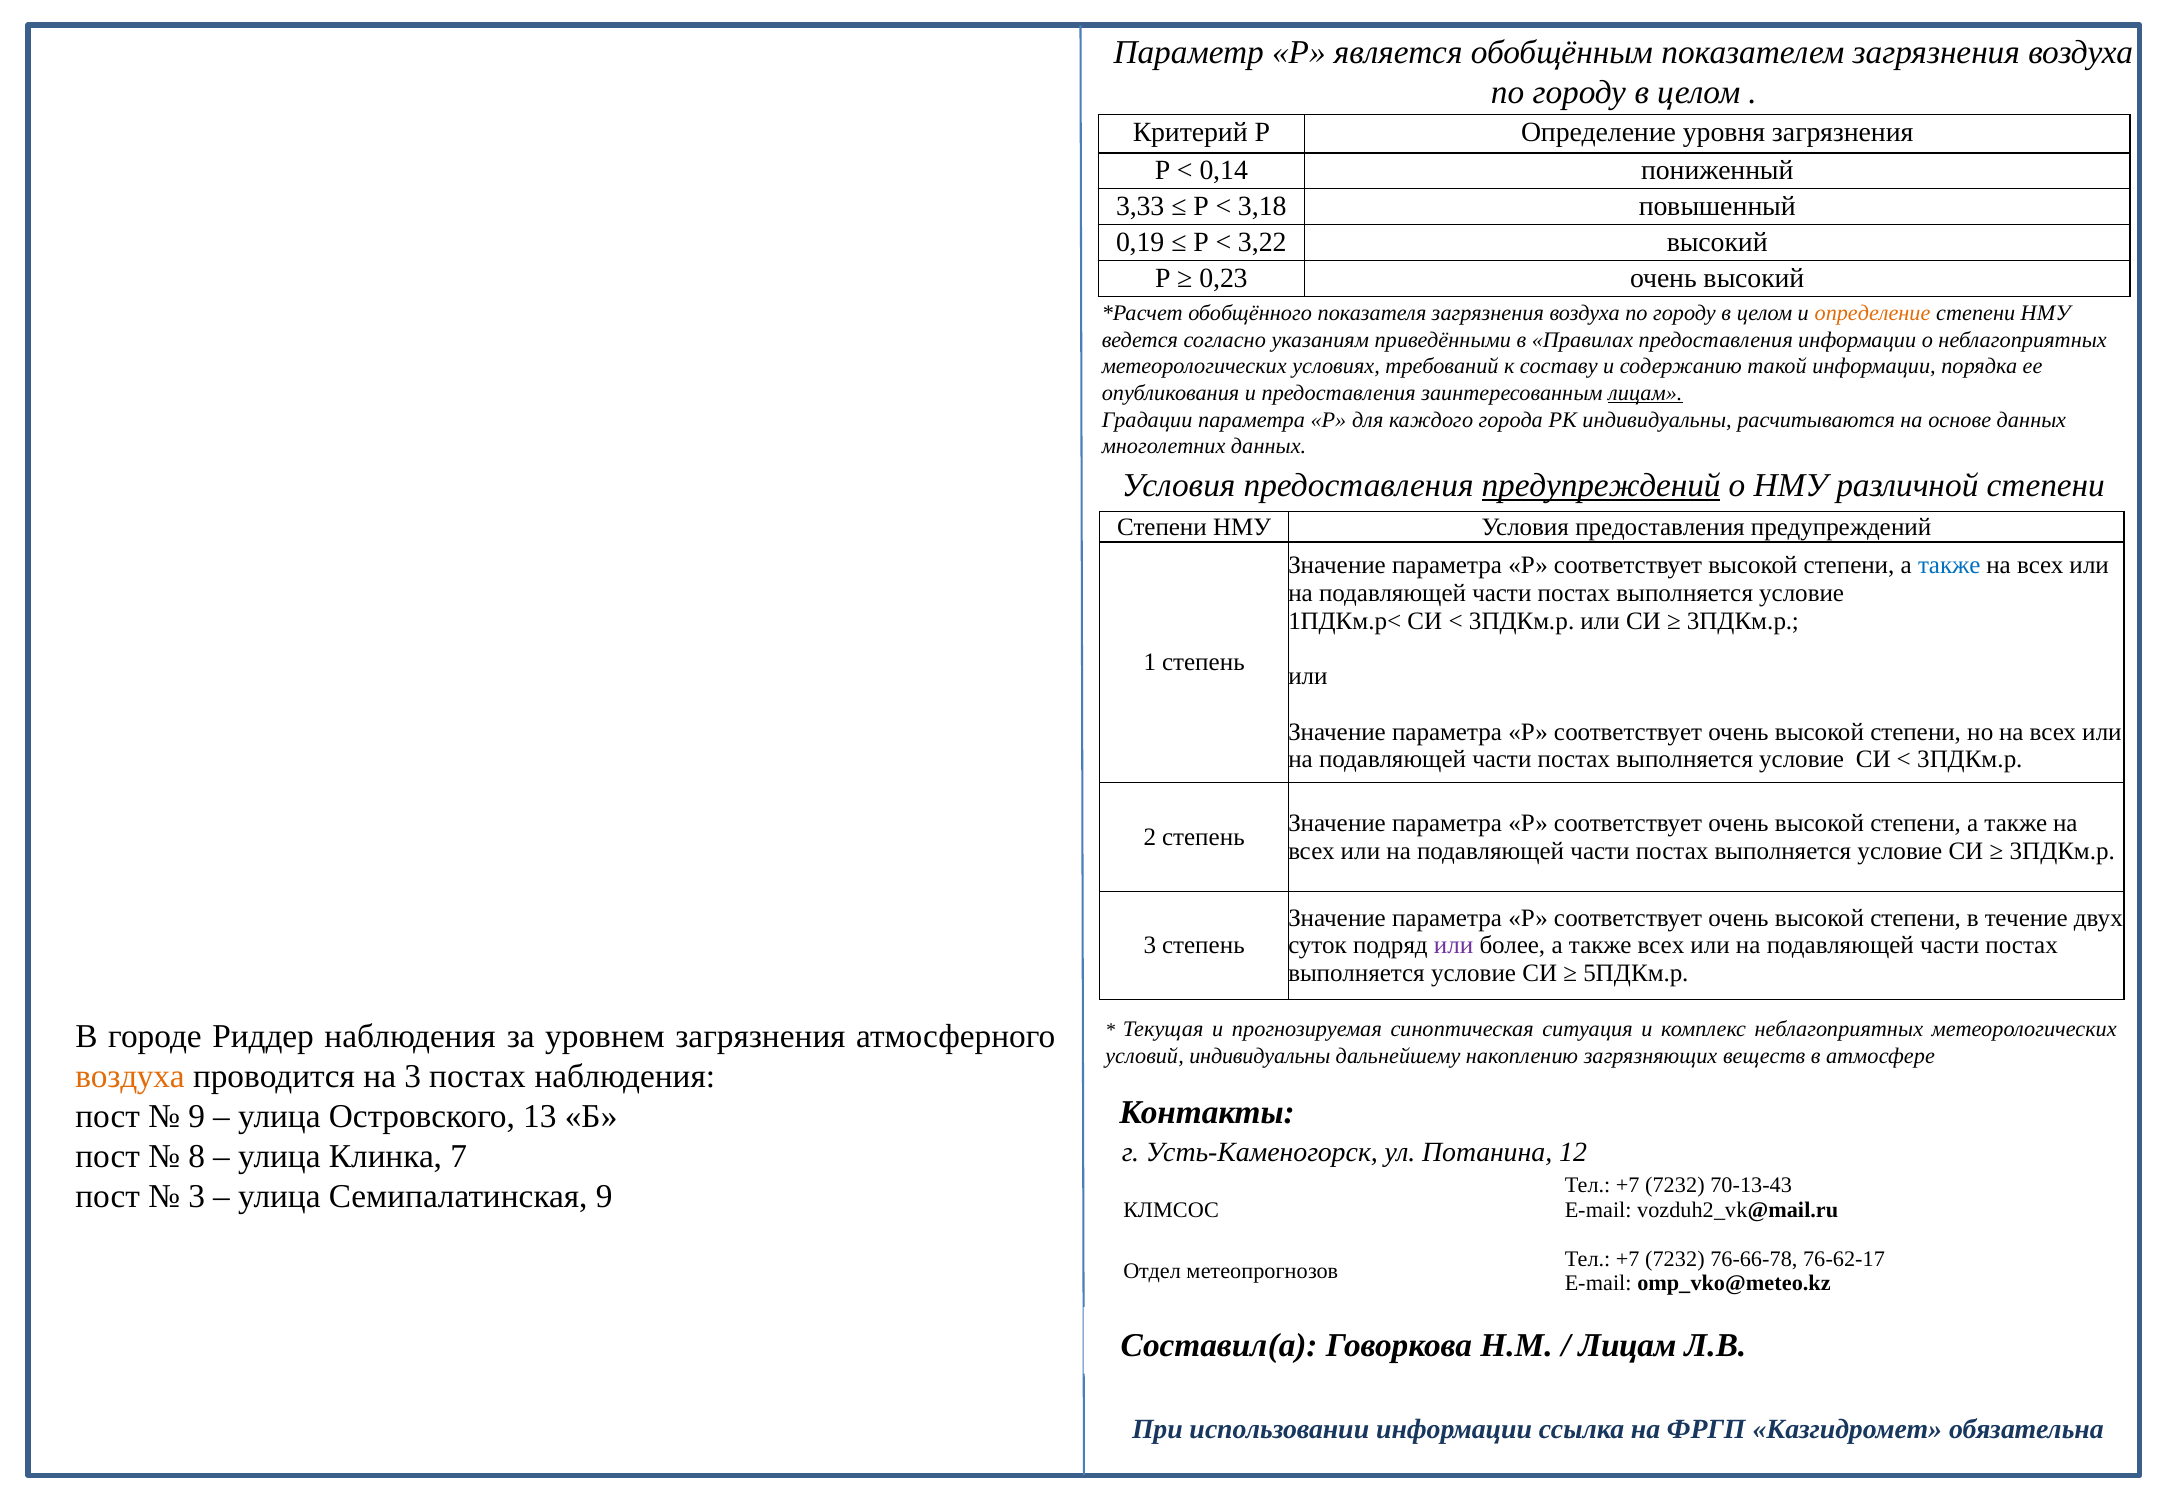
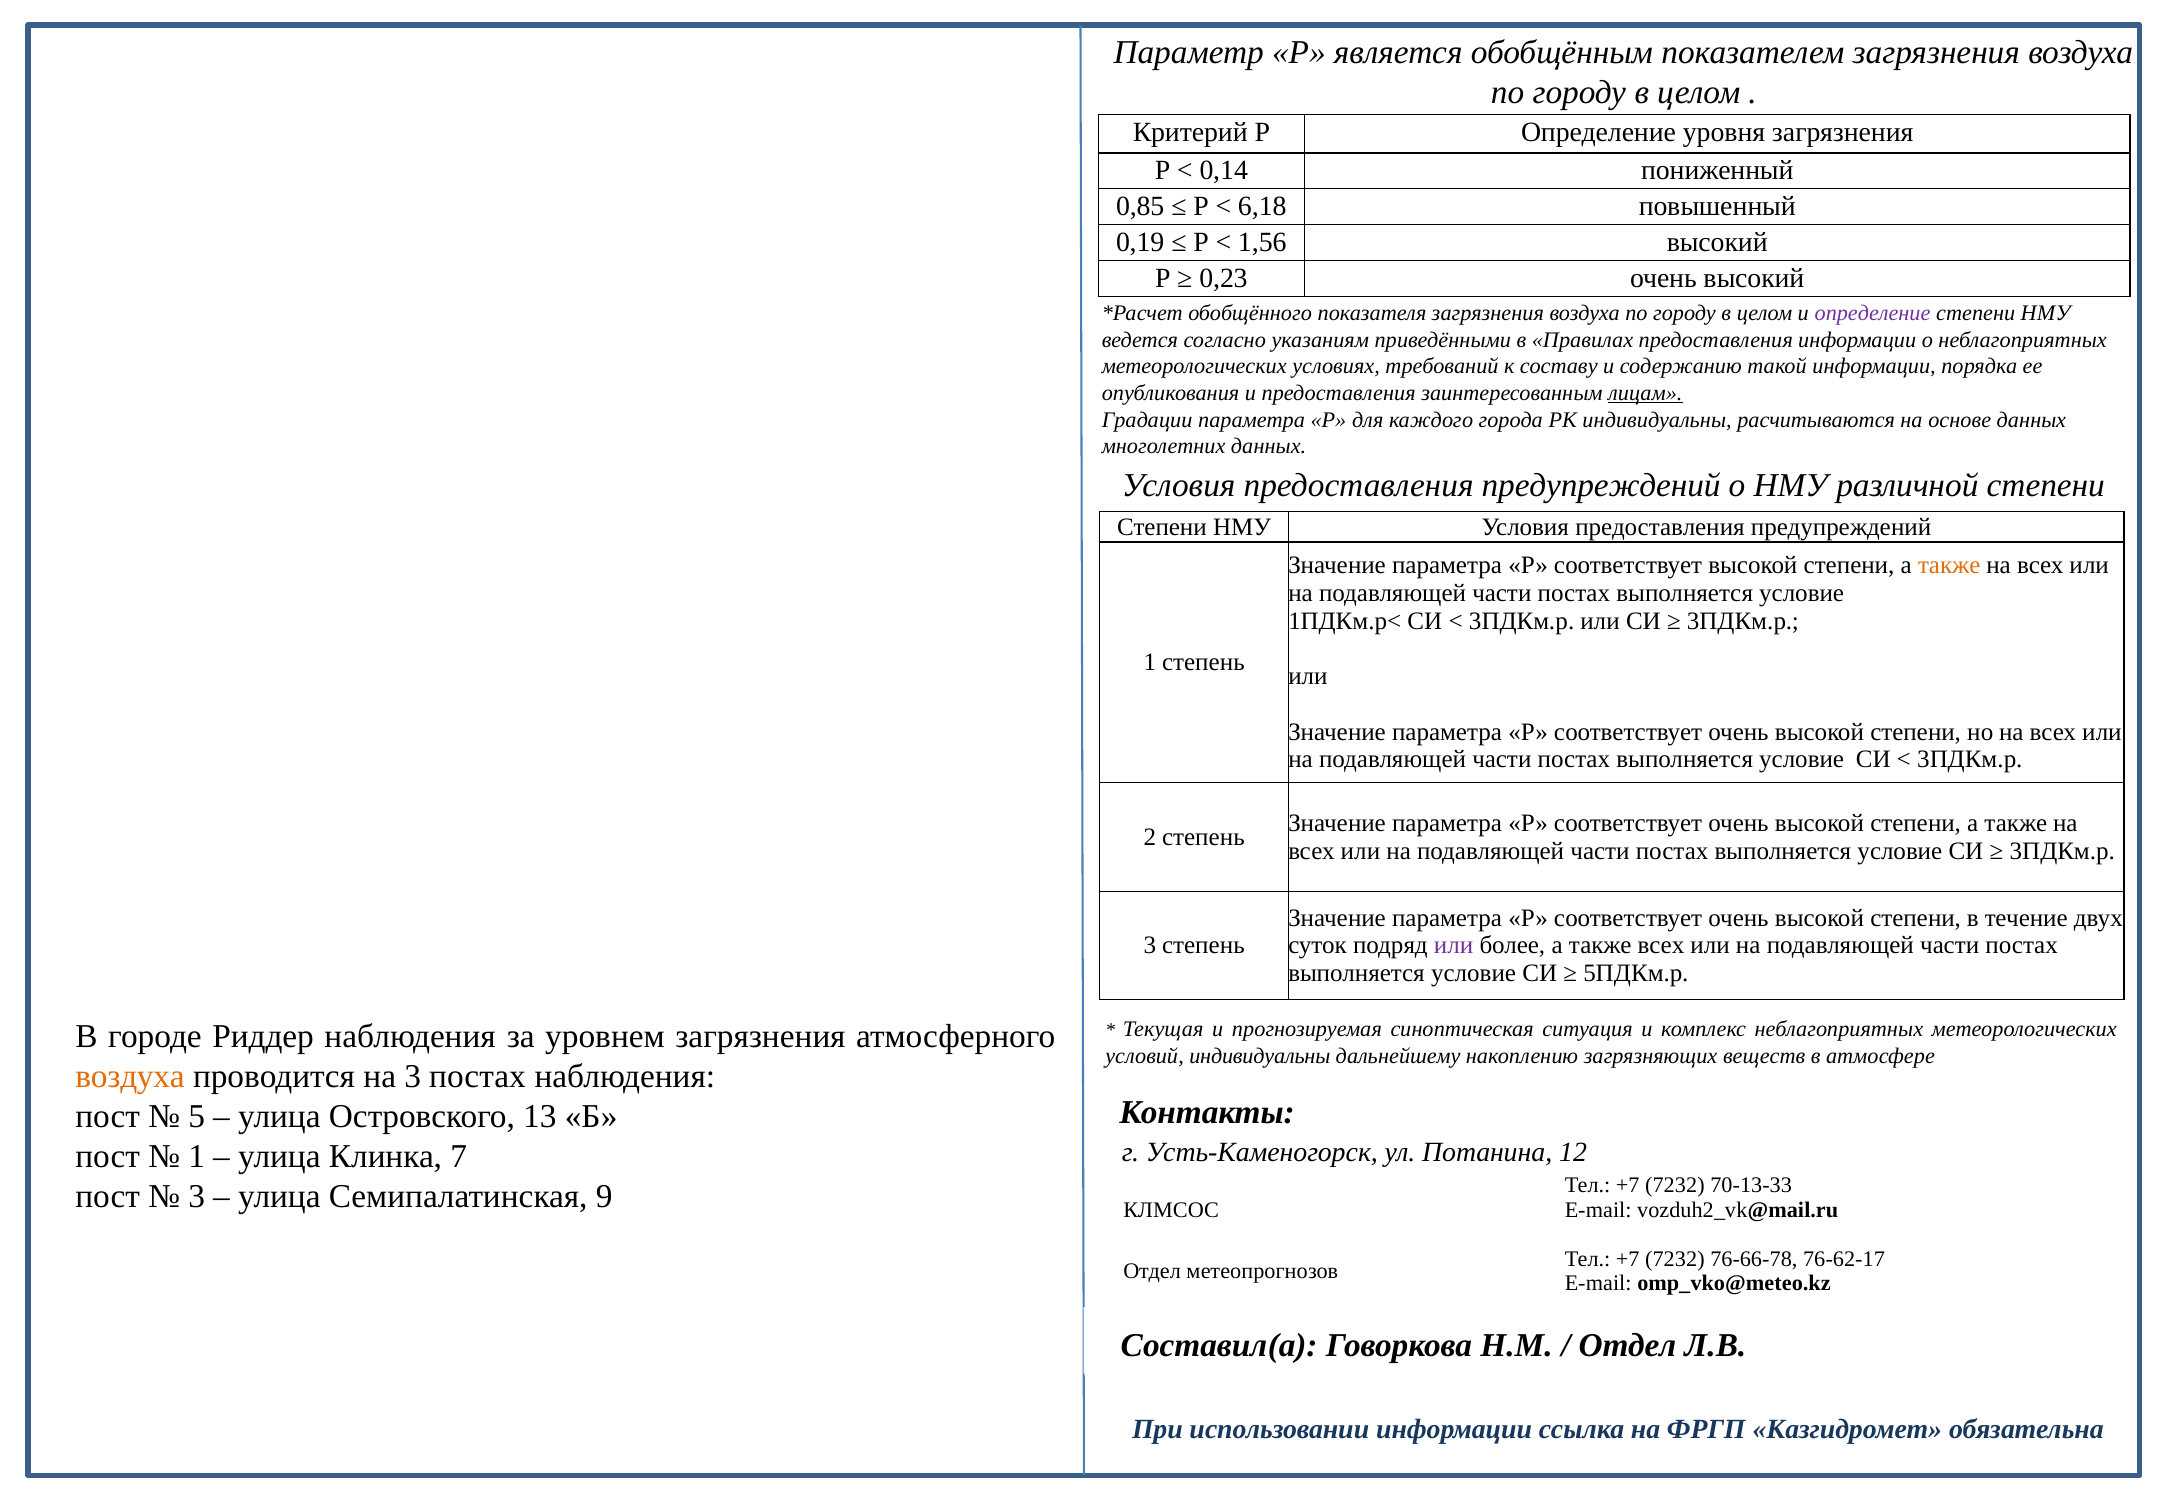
3,33: 3,33 -> 0,85 (1140, 206)
3,18: 3,18 -> 6,18 (1262, 206)
3,22: 3,22 -> 1,56 (1262, 242)
определение colour: orange -> purple (1873, 313)
предупреждений underline: present -> none (1601, 486)
также colour: blue -> orange (1949, 565)
9: 9 -> 5 (197, 1116)
8: 8 -> 1 (197, 1156)
70-13-43: 70-13-43 -> 70-13-33 (1751, 1185)
Лицам: Лицам -> Отдел (1627, 1345)
